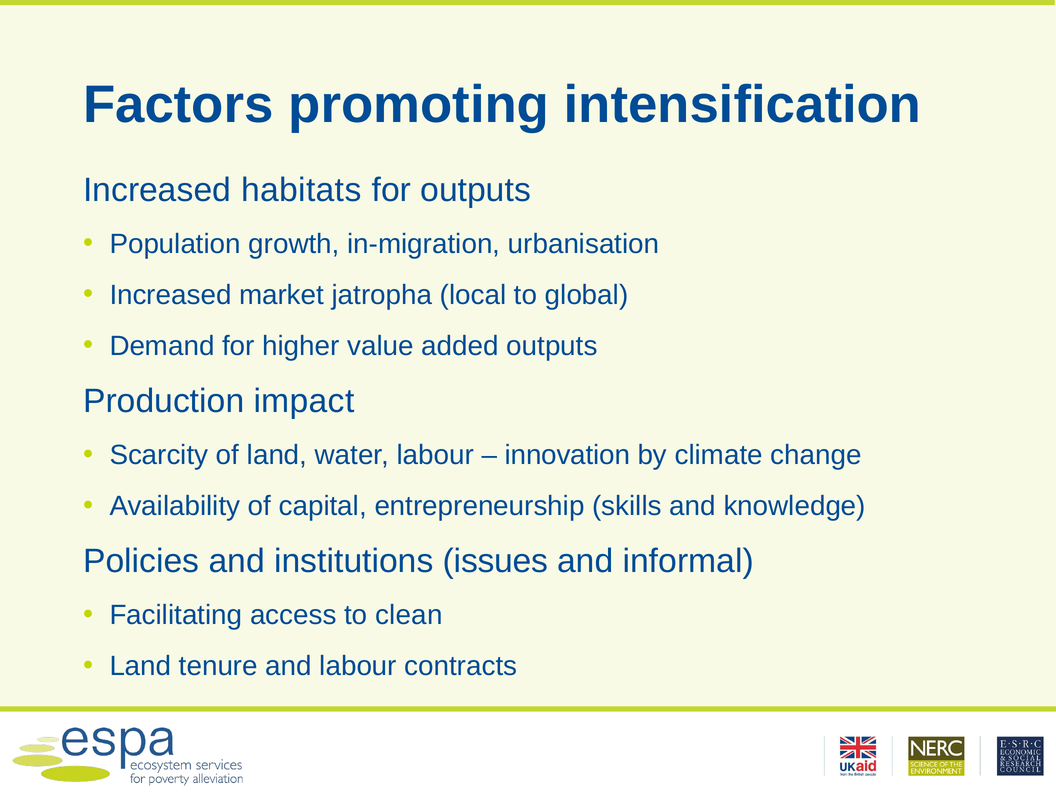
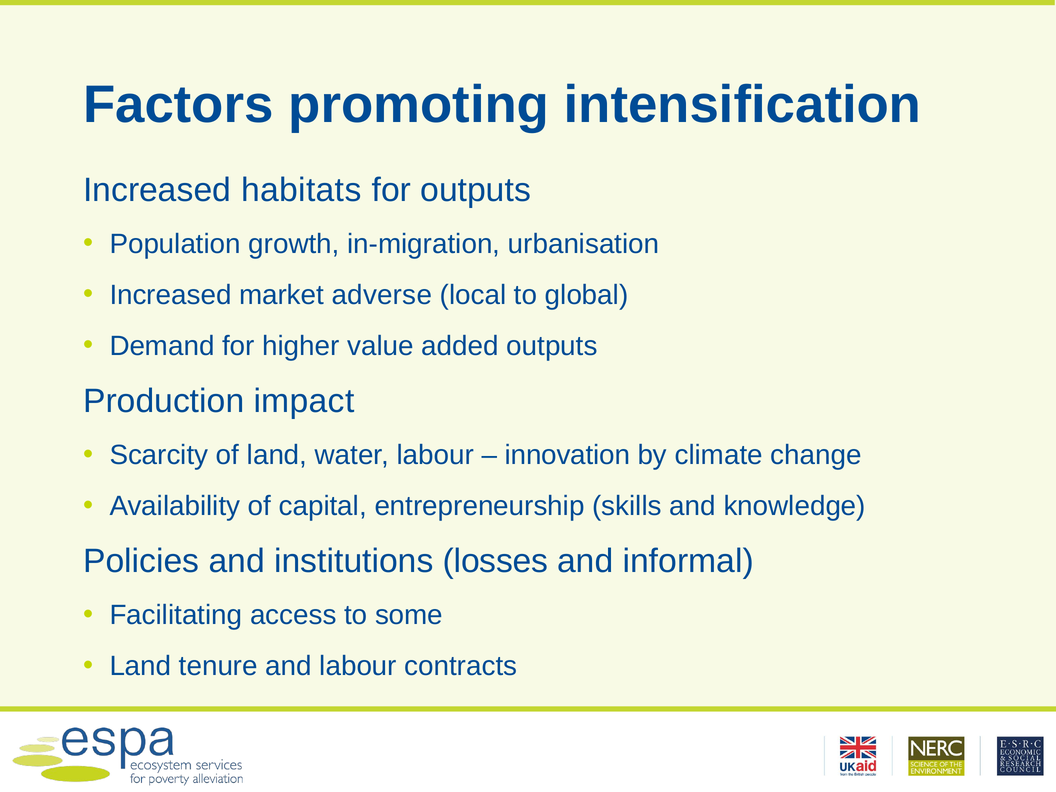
jatropha: jatropha -> adverse (382, 295)
issues: issues -> losses (495, 561)
clean: clean -> some (409, 615)
